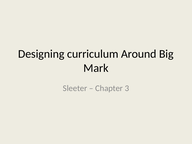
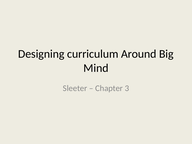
Mark: Mark -> Mind (96, 68)
